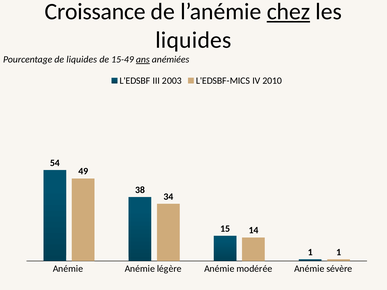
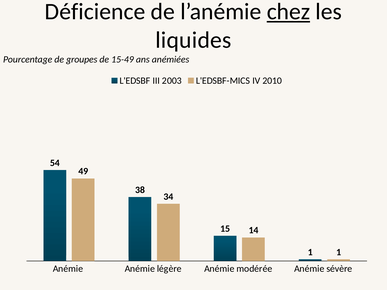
Croissance: Croissance -> Déficience (95, 12)
de liquides: liquides -> groupes (82, 59)
ans underline: present -> none (143, 59)
